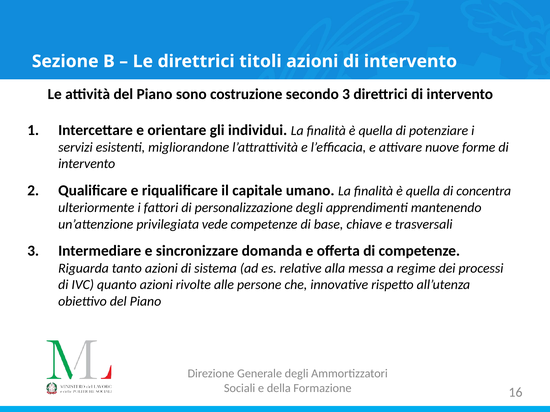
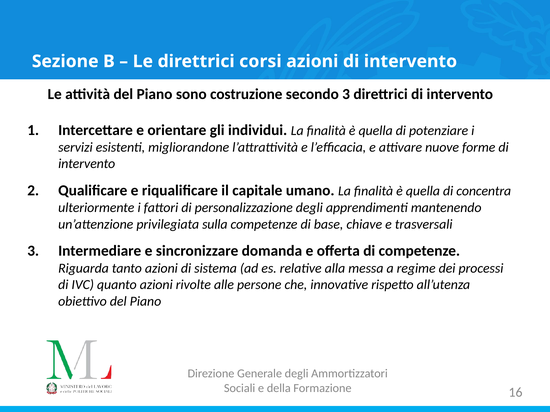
titoli: titoli -> corsi (260, 61)
vede: vede -> sulla (215, 225)
